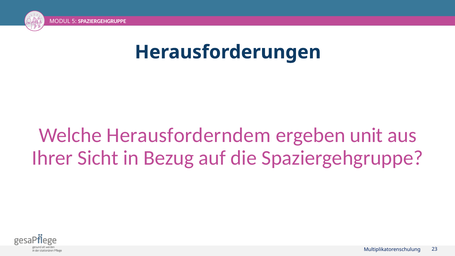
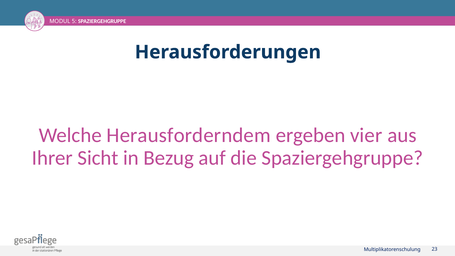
unit: unit -> vier (366, 135)
